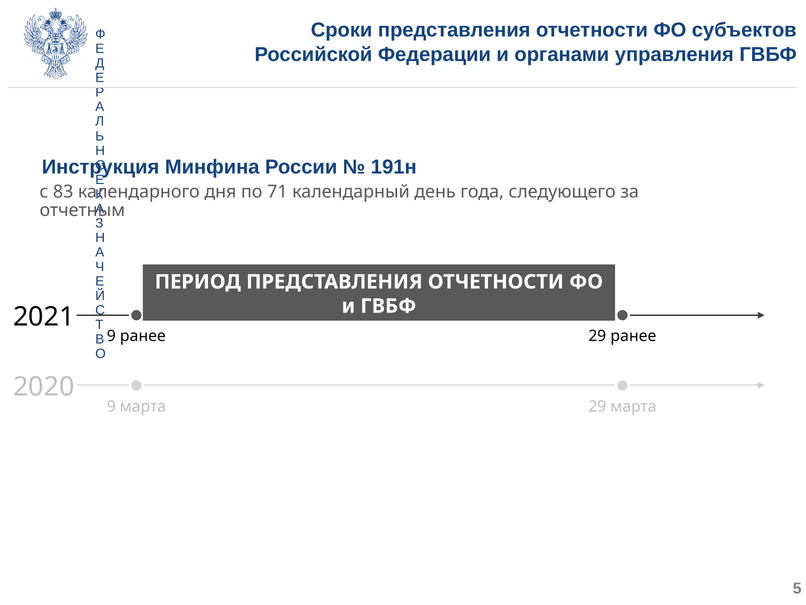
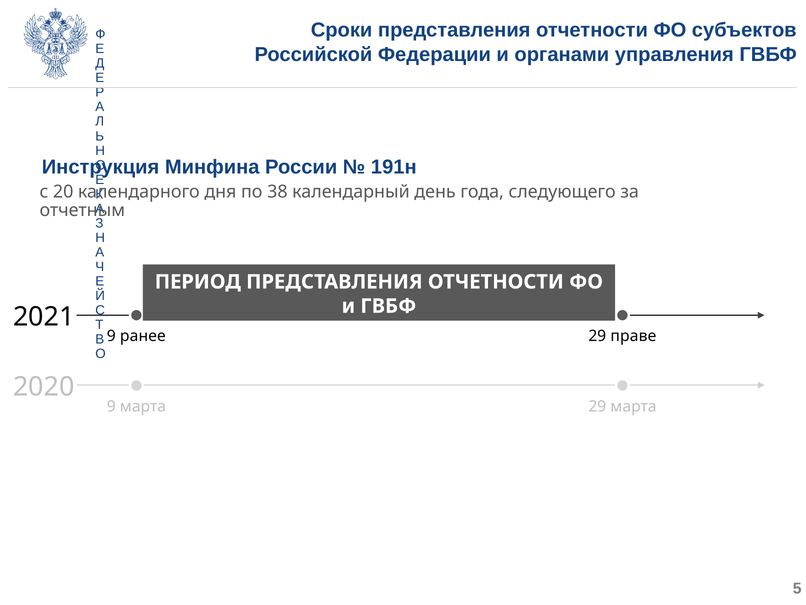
83: 83 -> 20 (63, 192)
71: 71 -> 38 (277, 192)
29 ранее: ранее -> праве (633, 336)
